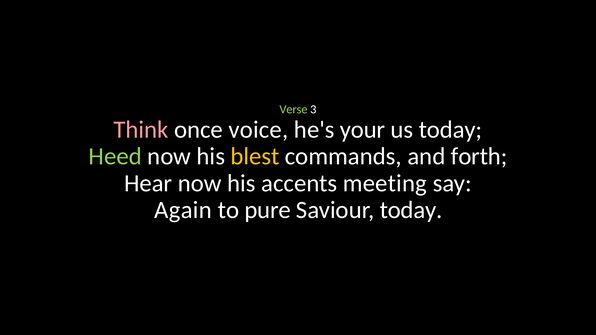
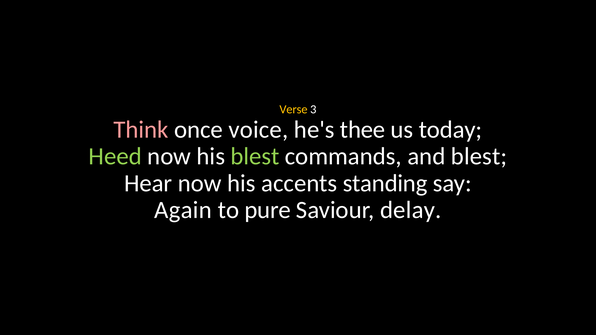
Verse colour: light green -> yellow (294, 110)
your: your -> thee (363, 130)
blest colour: yellow -> light green (255, 156)
and forth: forth -> blest (479, 156)
meeting: meeting -> standing (385, 183)
Saviour today: today -> delay (411, 210)
